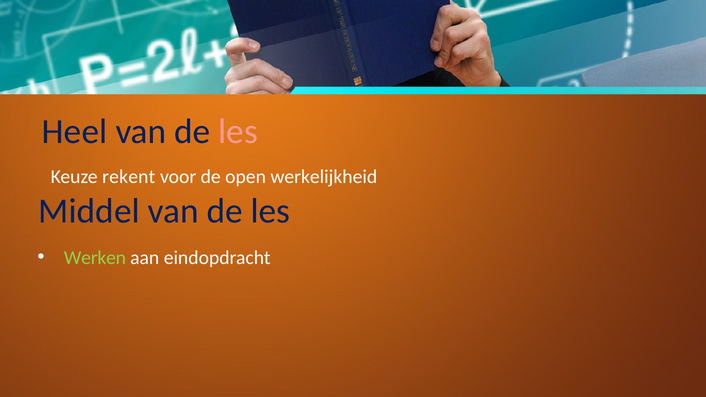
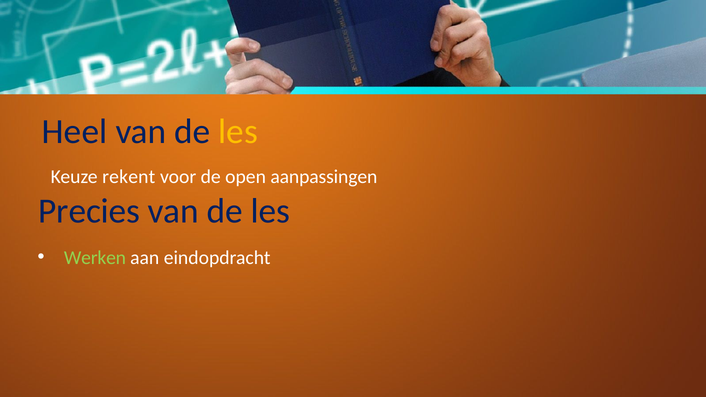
les colour: pink -> yellow (238, 132)
werkelijkheid: werkelijkheid -> aanpassingen (324, 177)
Middel: Middel -> Precies (89, 211)
